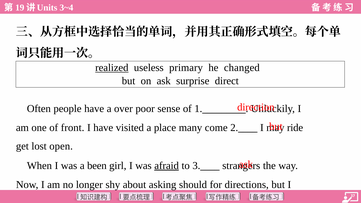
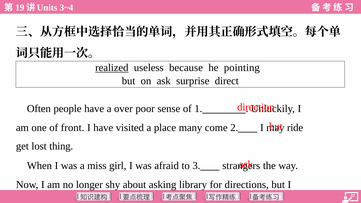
primary: primary -> because (186, 68)
changed: changed -> pointing (242, 68)
open: open -> thing (61, 146)
been: been -> miss (97, 166)
afraid underline: present -> none (167, 166)
should: should -> library (193, 185)
